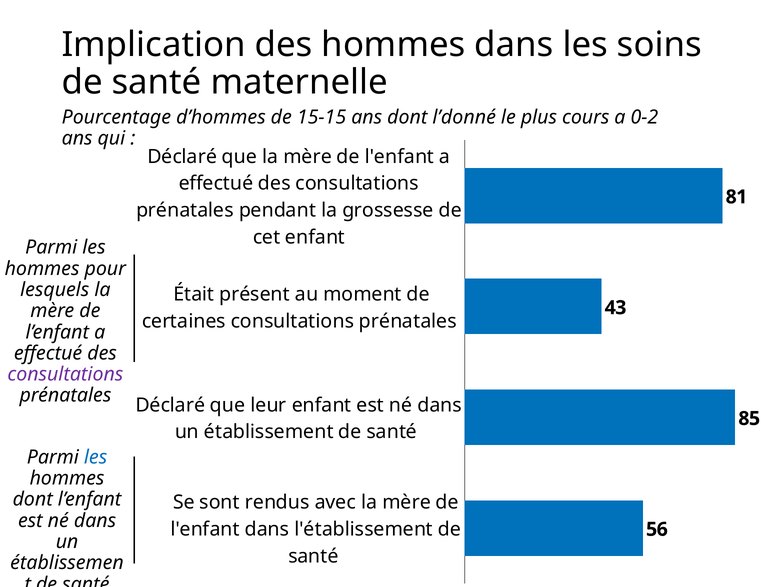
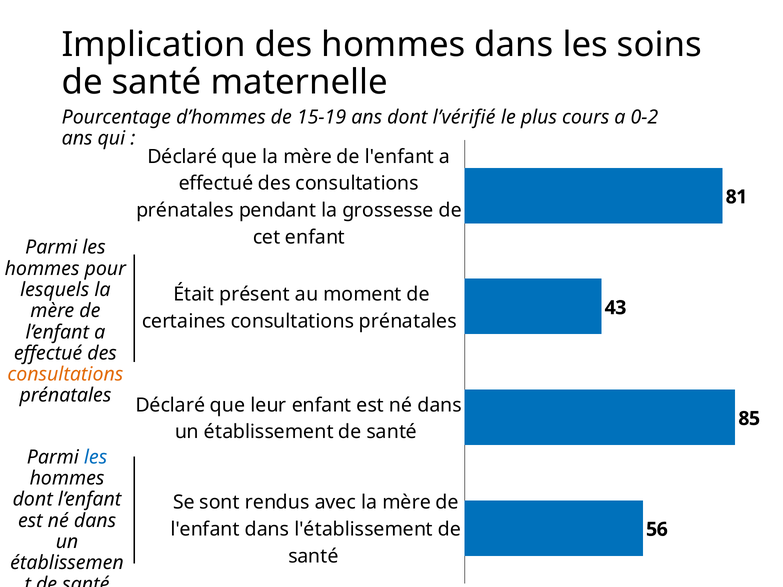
15-15: 15-15 -> 15-19 (322, 117)
l’donné: l’donné -> l’vérifié (464, 117)
consultations colour: purple -> orange (65, 374)
